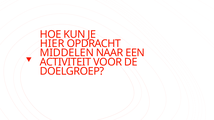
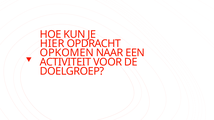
MIDDELEN: MIDDELEN -> OPKOMEN (67, 53)
